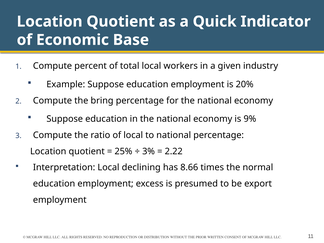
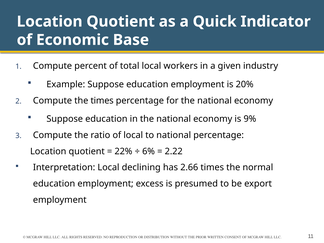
the bring: bring -> times (102, 101)
25%: 25% -> 22% (123, 151)
3%: 3% -> 6% (149, 151)
8.66: 8.66 -> 2.66 (189, 167)
